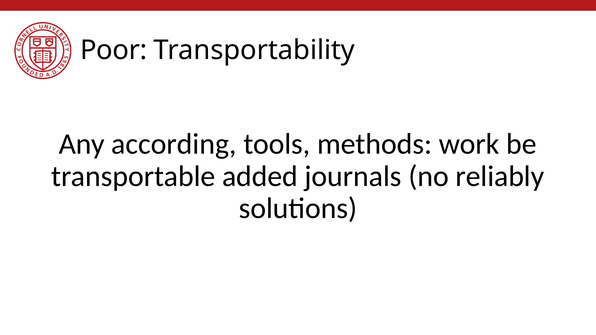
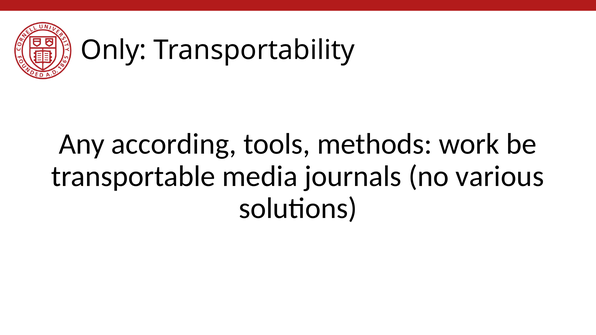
Poor: Poor -> Only (114, 50)
added: added -> media (260, 176)
reliably: reliably -> various (500, 176)
